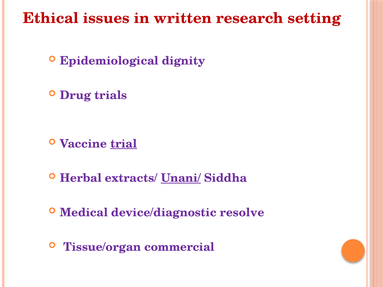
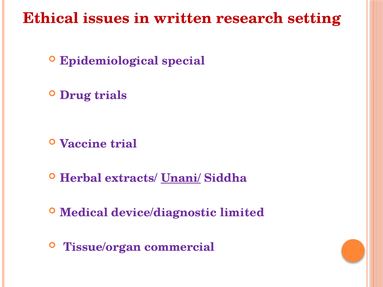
dignity: dignity -> special (183, 61)
trial underline: present -> none (124, 144)
resolve: resolve -> limited (242, 213)
